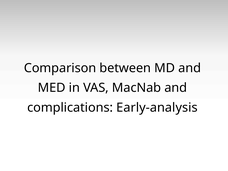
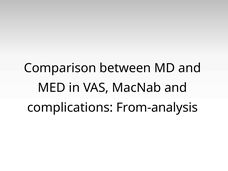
Early-analysis: Early-analysis -> From-analysis (157, 108)
